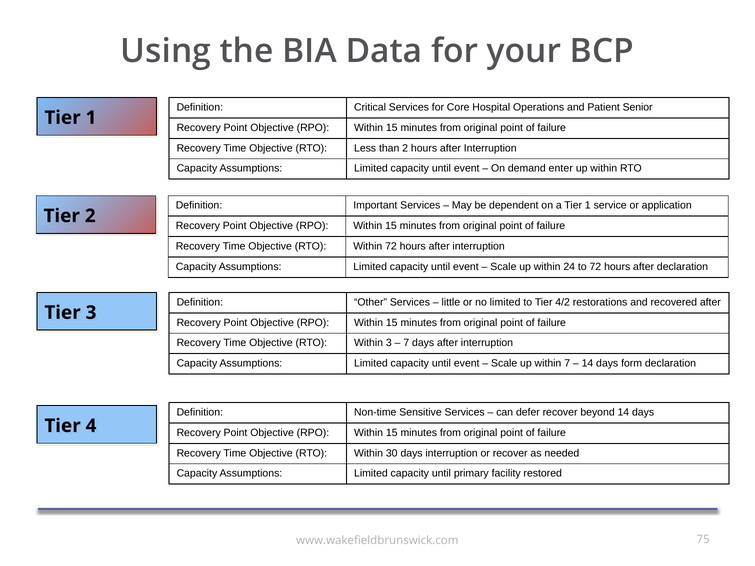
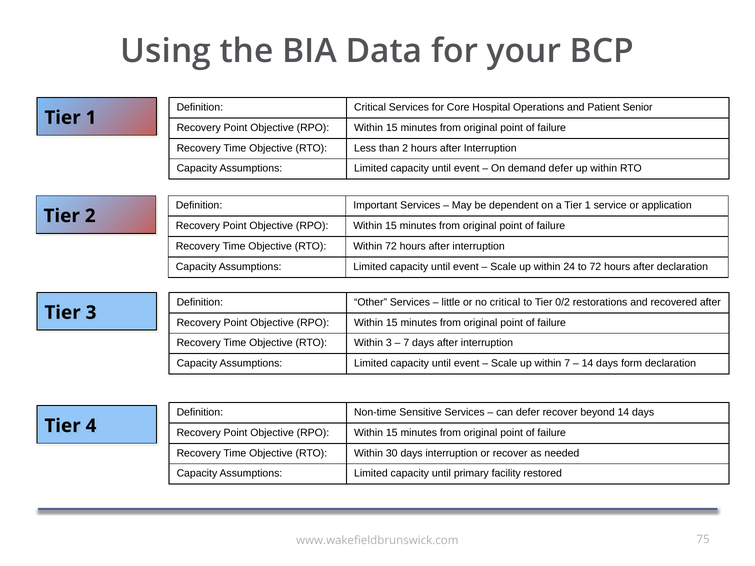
demand enter: enter -> defer (561, 169)
no limited: limited -> critical (505, 302)
4/2: 4/2 -> 0/2 (563, 302)
